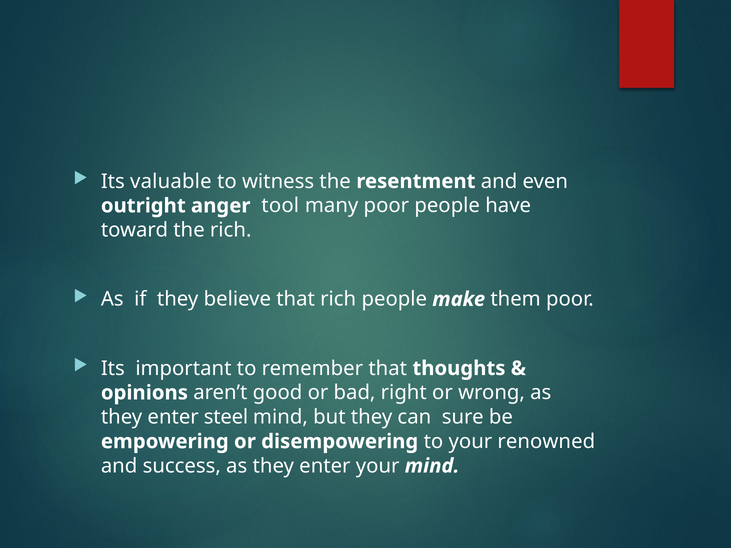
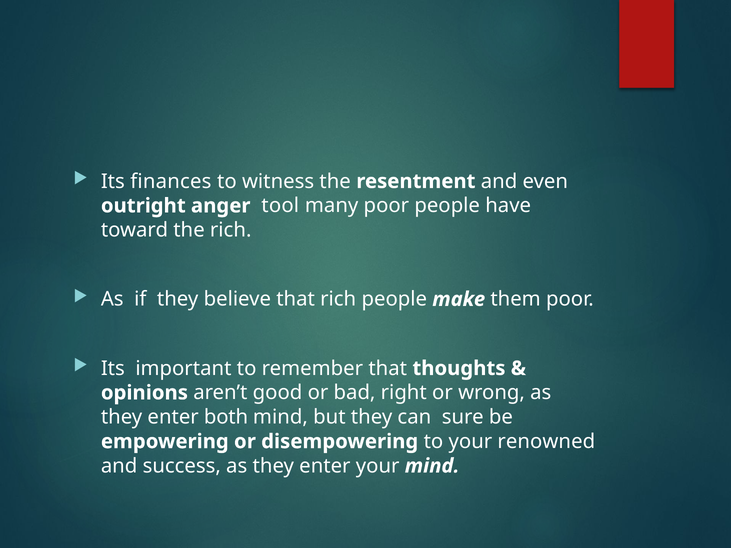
valuable: valuable -> finances (171, 181)
steel: steel -> both (226, 417)
